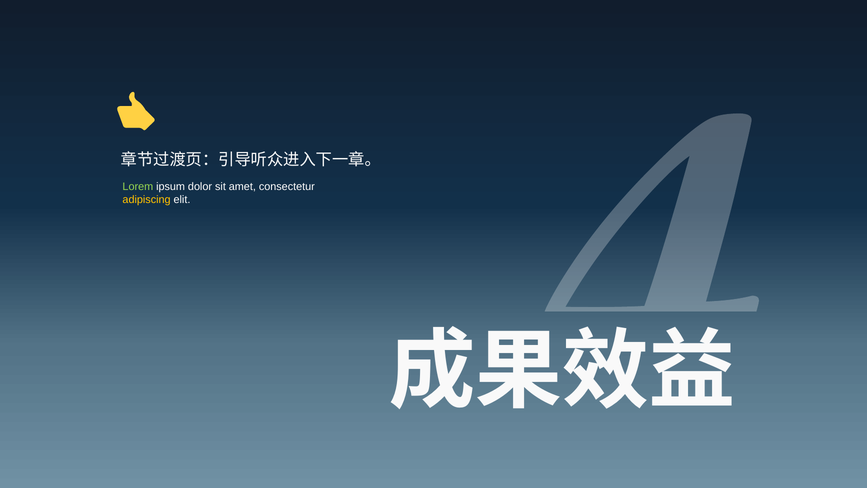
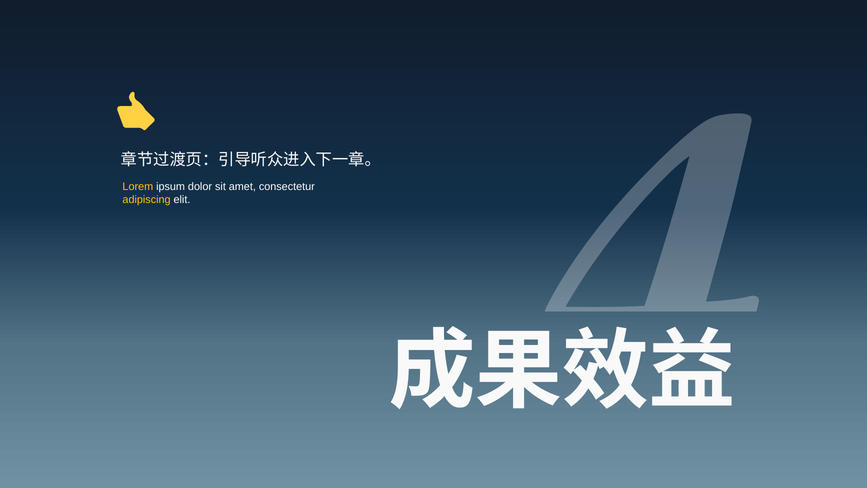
Lorem colour: light green -> yellow (138, 186)
